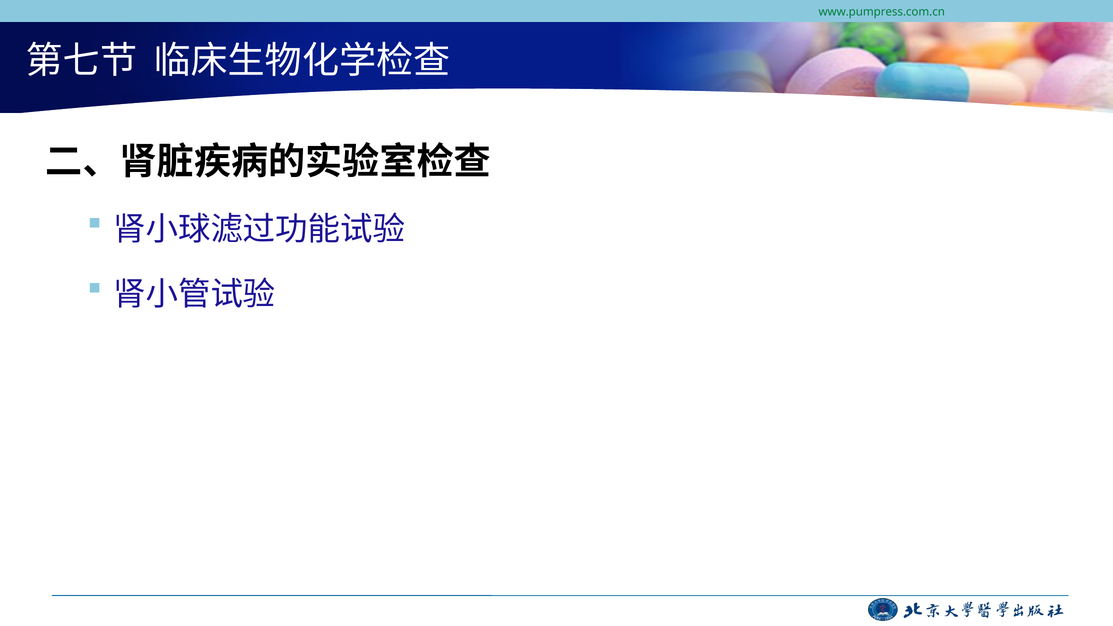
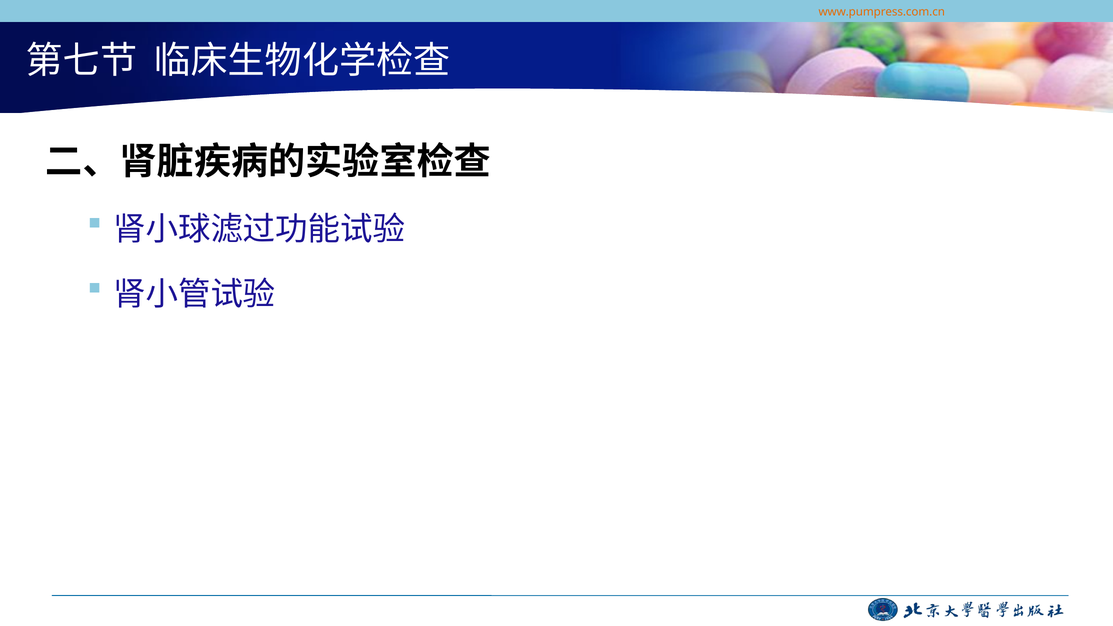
www.pumpress.com.cn colour: green -> orange (882, 12)
